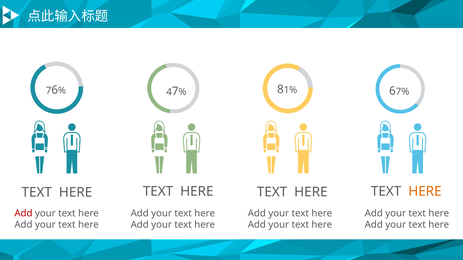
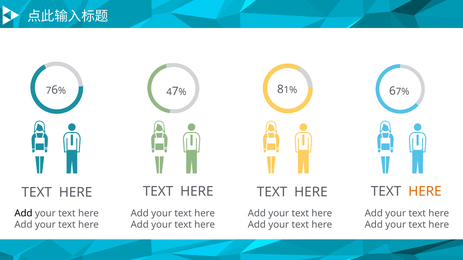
Add colour: red -> black (23, 214)
